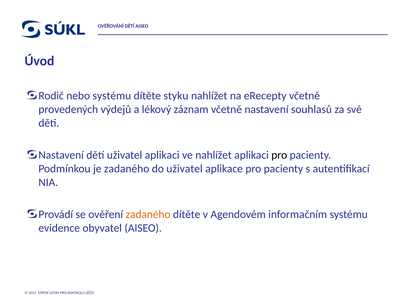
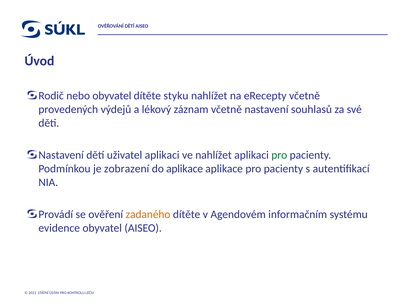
nebo systému: systému -> obyvatel (112, 96)
pro colour: black -> green (279, 155)
je zadaného: zadaného -> zobrazení (127, 169)
do uživatel: uživatel -> aplikace (185, 169)
